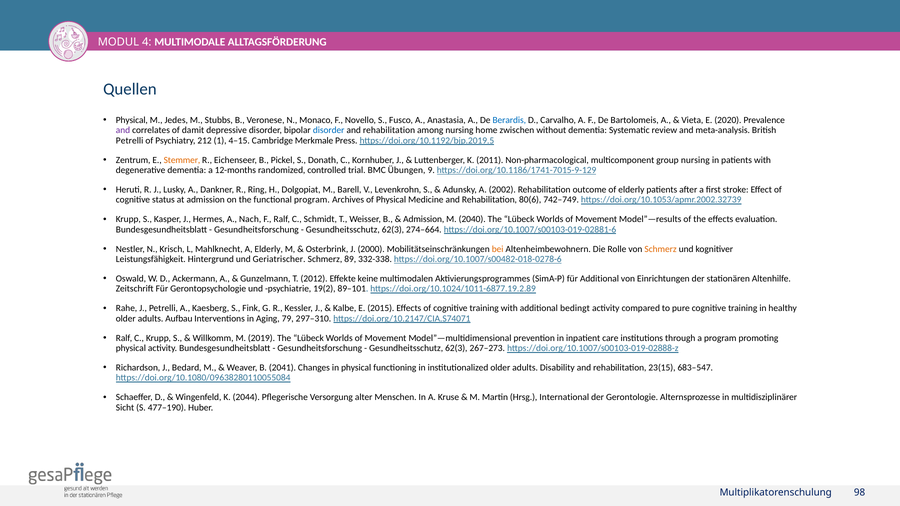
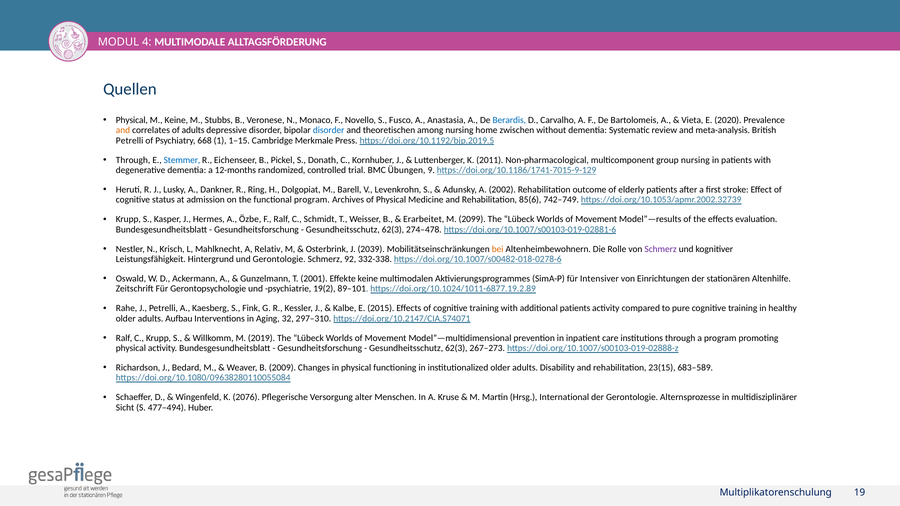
M Jedes: Jedes -> Keine (176, 120)
and colour: purple -> orange (123, 130)
of damit: damit -> adults (193, 130)
rehabilitation: rehabilitation -> theoretischen (389, 130)
212: 212 -> 668 (205, 141)
4–15: 4–15 -> 1–15 (239, 141)
Zentrum: Zentrum -> Through (133, 160)
Stemmer colour: orange -> blue (182, 160)
80(6: 80(6 -> 85(6 (530, 200)
Nach: Nach -> Özbe (250, 219)
Admission: Admission -> Erarbeitet (424, 219)
2040: 2040 -> 2099 (472, 219)
274–664: 274–664 -> 274–478 (424, 230)
A Elderly: Elderly -> Relativ (269, 249)
2000: 2000 -> 2039 (371, 249)
Schmerz colour: orange -> purple (661, 249)
und Geriatrischer: Geriatrischer -> Gerontologie (279, 259)
89: 89 -> 92 (350, 259)
2012: 2012 -> 2001 (314, 279)
für Additional: Additional -> Intensiver (599, 279)
additional bedingt: bedingt -> patients (575, 309)
79: 79 -> 32 (288, 319)
2041: 2041 -> 2009 (282, 368)
683–547: 683–547 -> 683–589 (695, 368)
2044: 2044 -> 2076 (246, 398)
477–190: 477–190 -> 477–494 (167, 408)
98: 98 -> 19 (860, 493)
